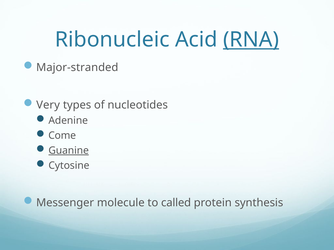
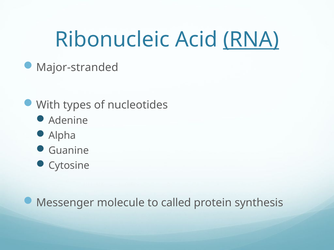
Very: Very -> With (48, 105)
Come: Come -> Alpha (62, 136)
Guanine underline: present -> none (69, 151)
